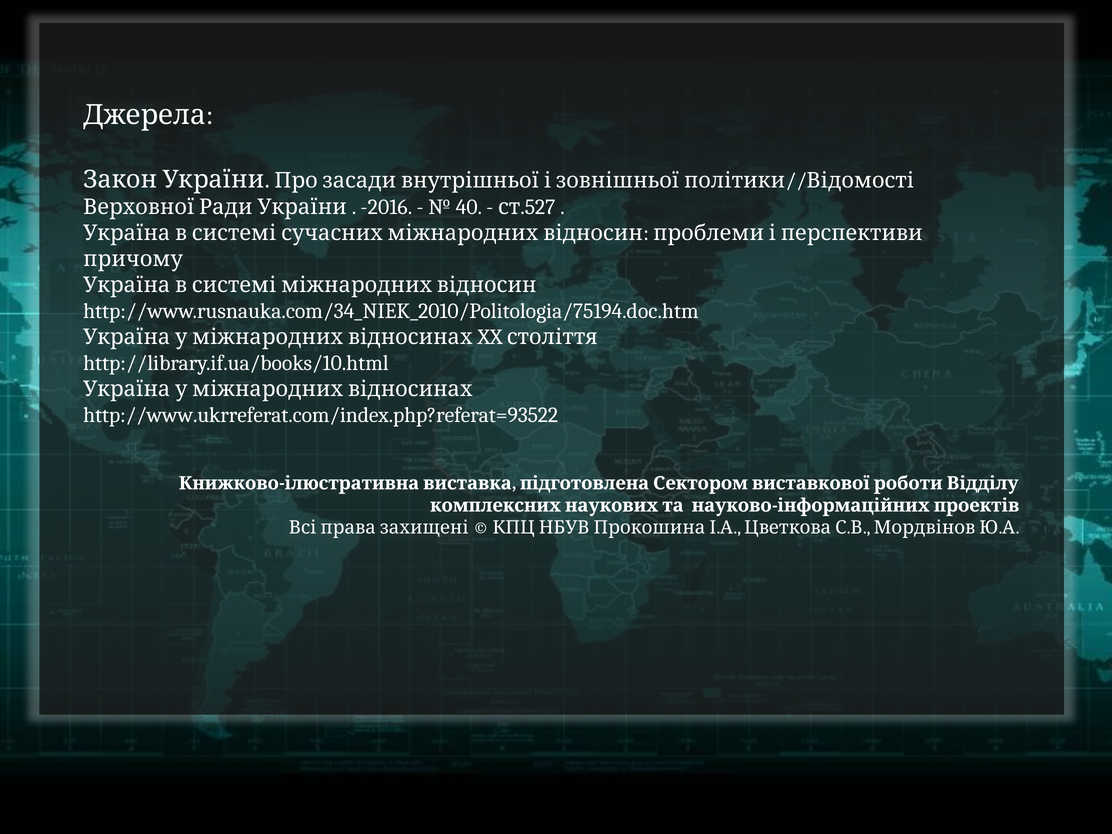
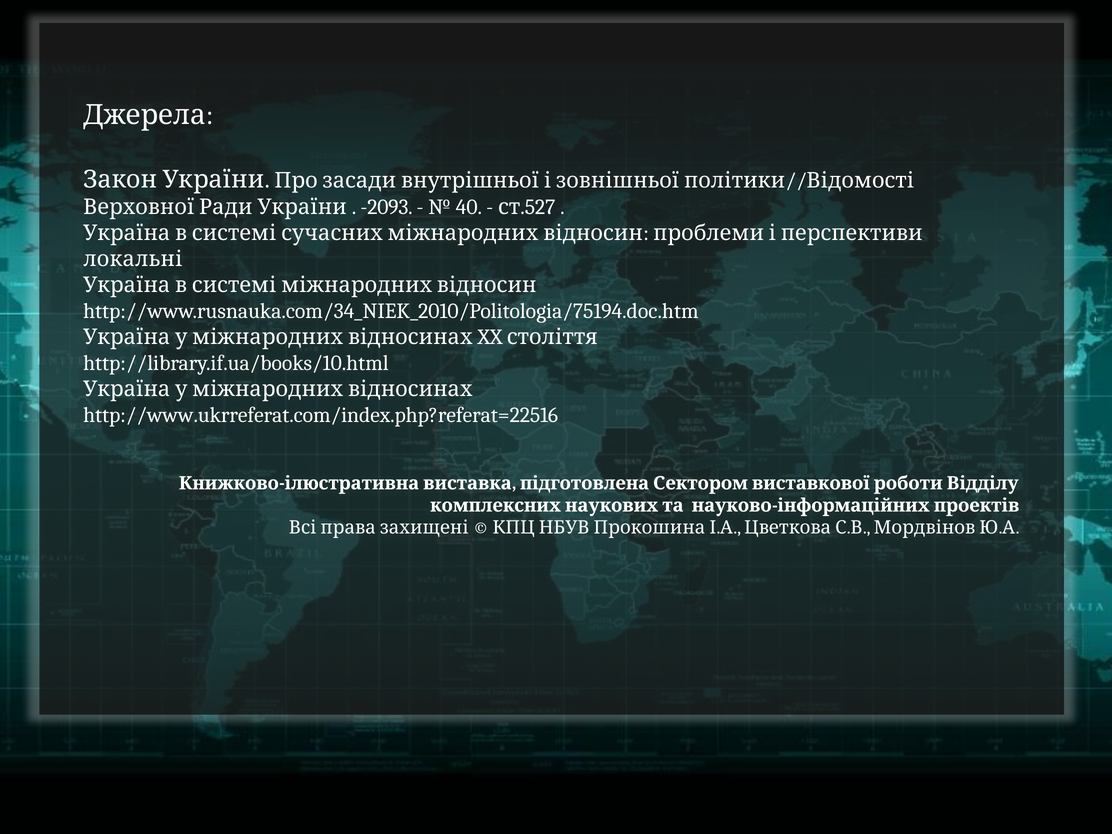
-2016: -2016 -> -2093 (386, 207)
причому: причому -> локальні (133, 259)
http://www.ukrreferat.com/index.php?referat=93522: http://www.ukrreferat.com/index.php?referat=93522 -> http://www.ukrreferat.com/index.php?referat=22516 (321, 415)
